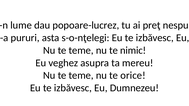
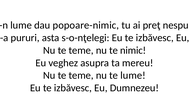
popoare-lucrez: popoare-lucrez -> popoare-nimic (86, 25)
te orice: orice -> lume (133, 76)
